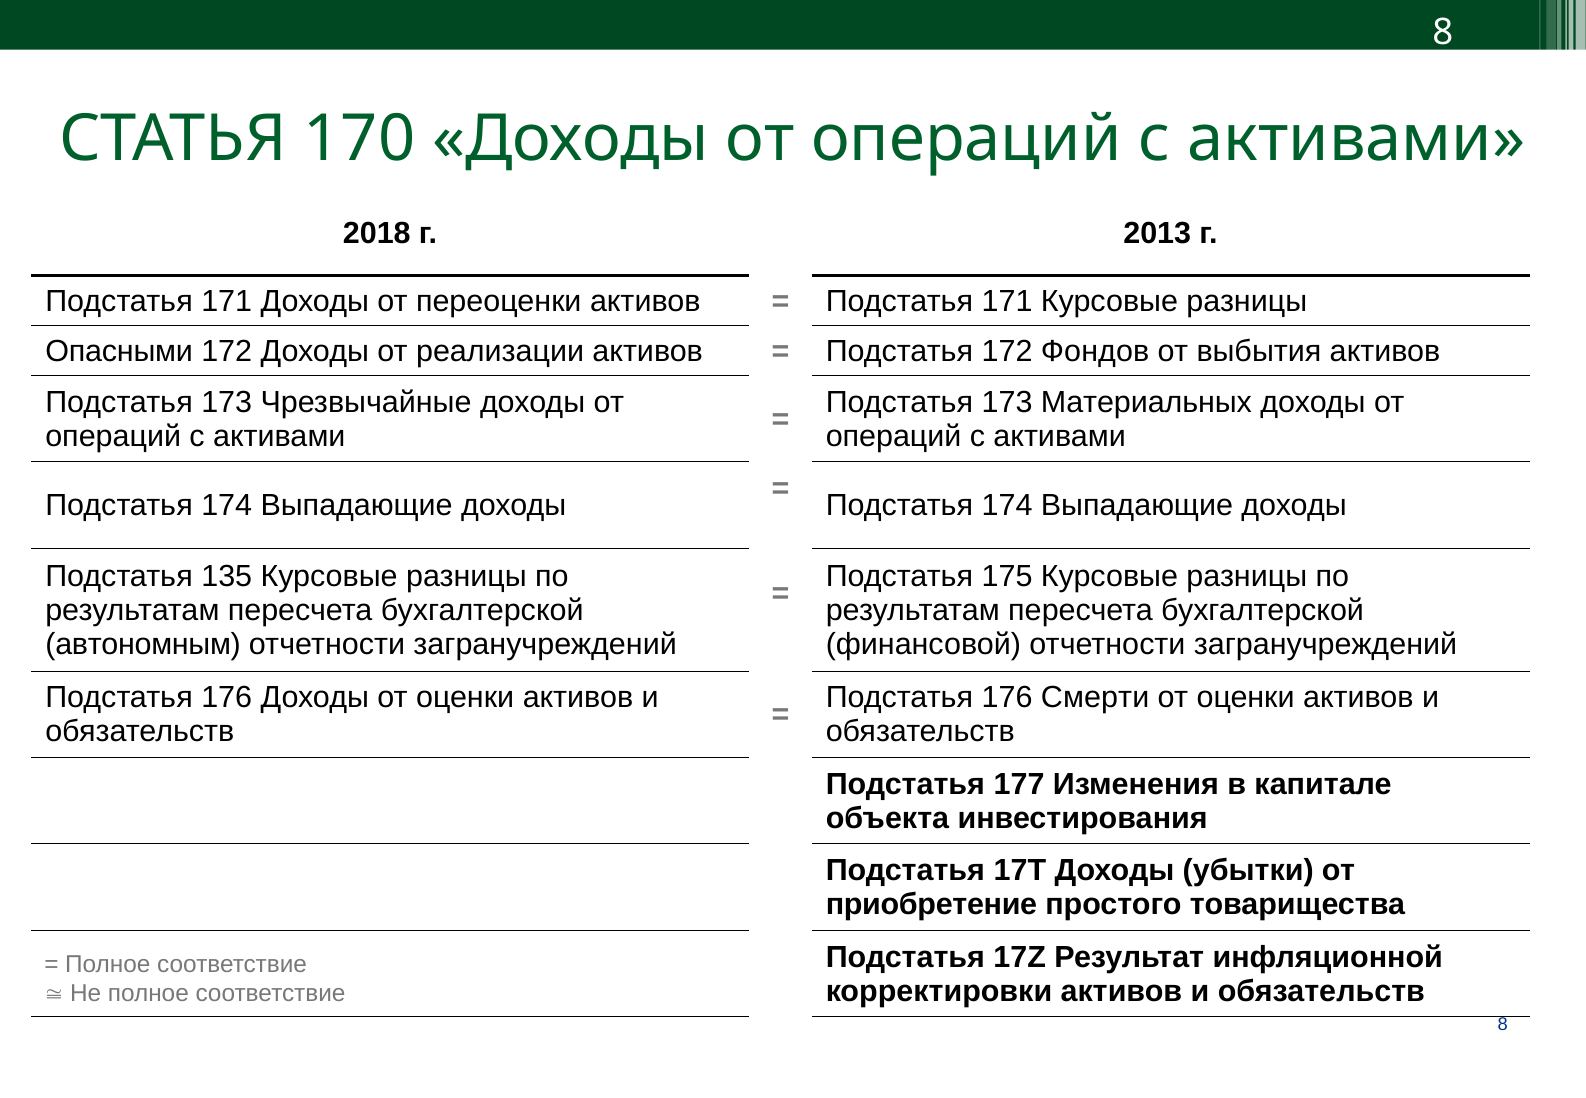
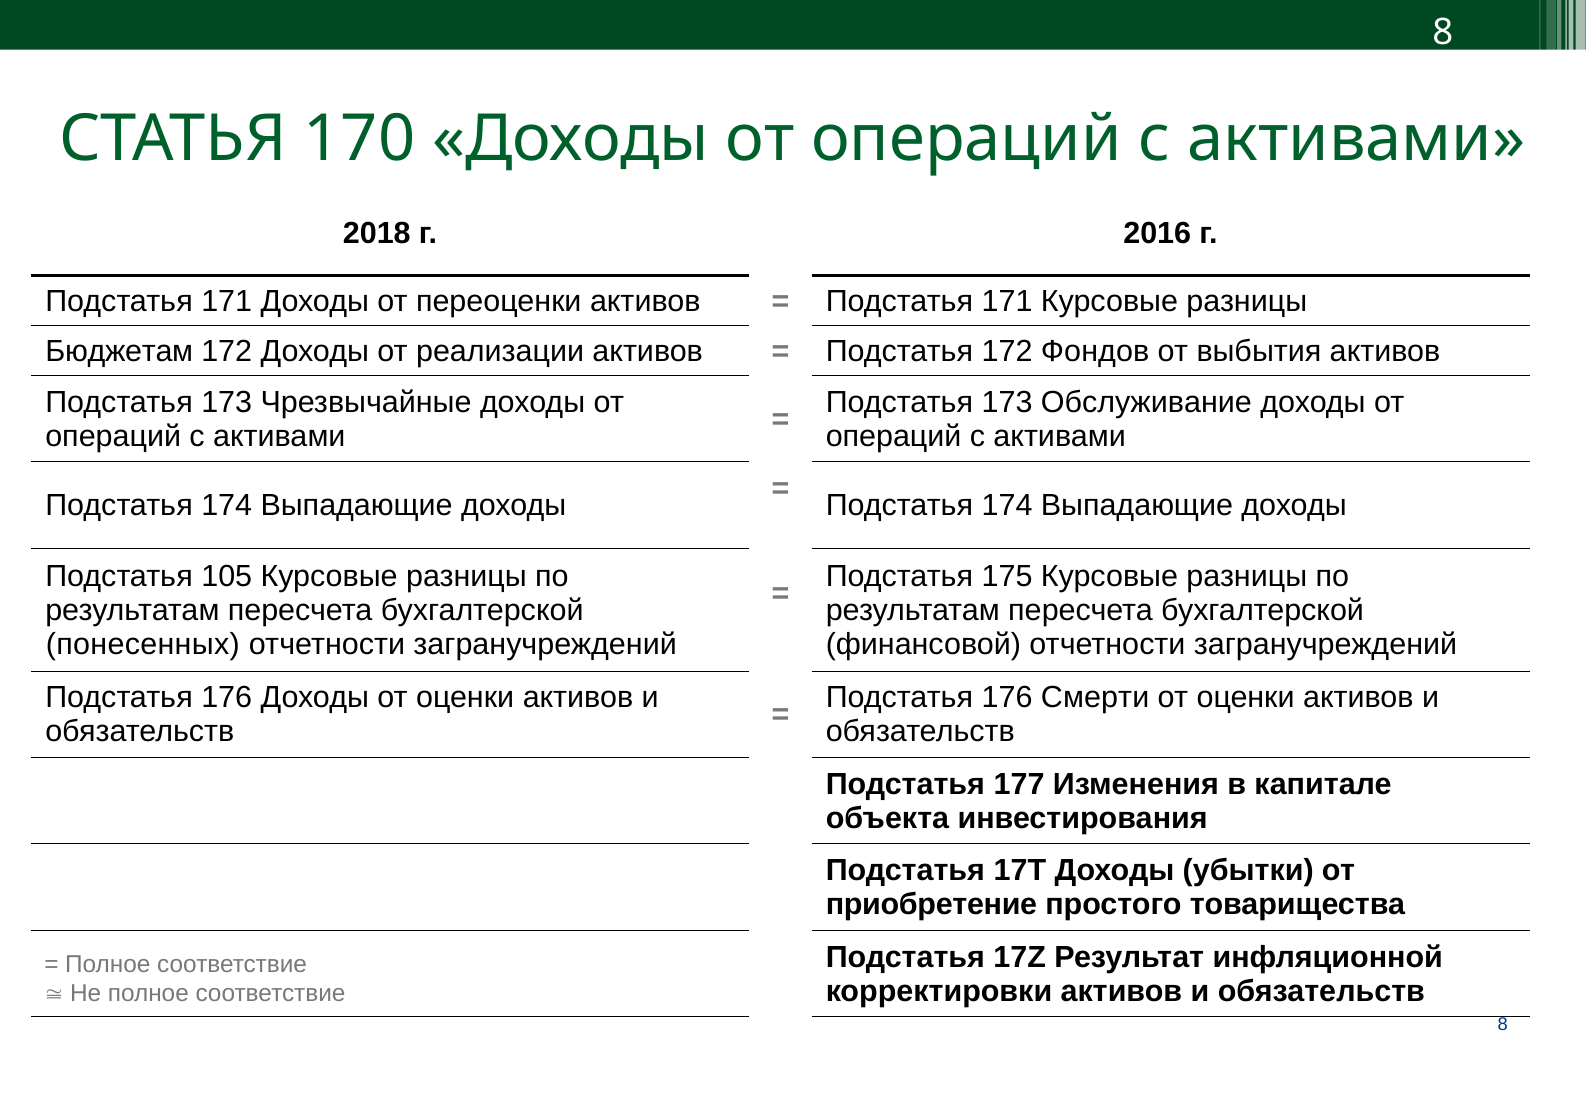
2013: 2013 -> 2016 (1157, 233)
Опасными: Опасными -> Бюджетам (119, 351)
Материальных: Материальных -> Обслуживание (1146, 402)
135: 135 -> 105 (227, 576)
автономным: автономным -> понесенных (143, 644)
